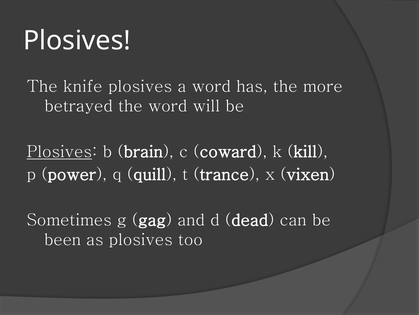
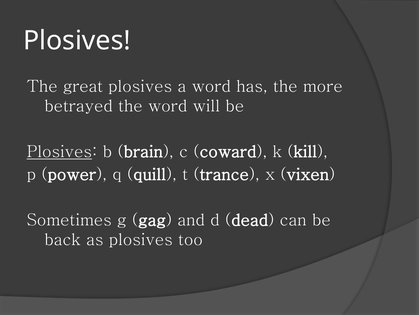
knife: knife -> great (83, 86)
been: been -> back (63, 239)
